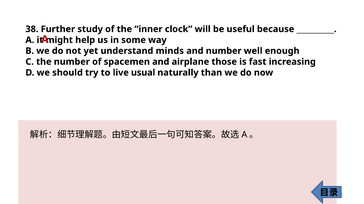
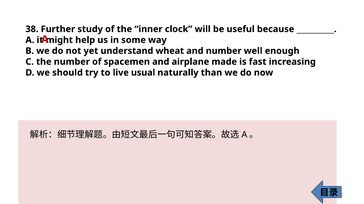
minds: minds -> wheat (170, 51)
those: those -> made (224, 62)
